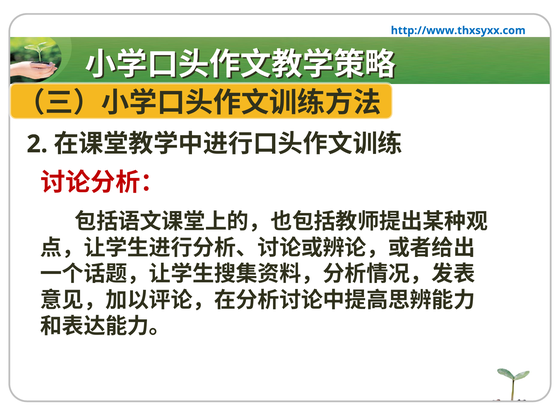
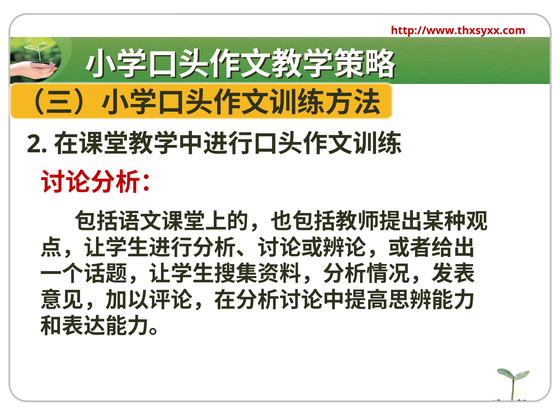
http://www.thxsyxx.com colour: blue -> red (458, 31)
